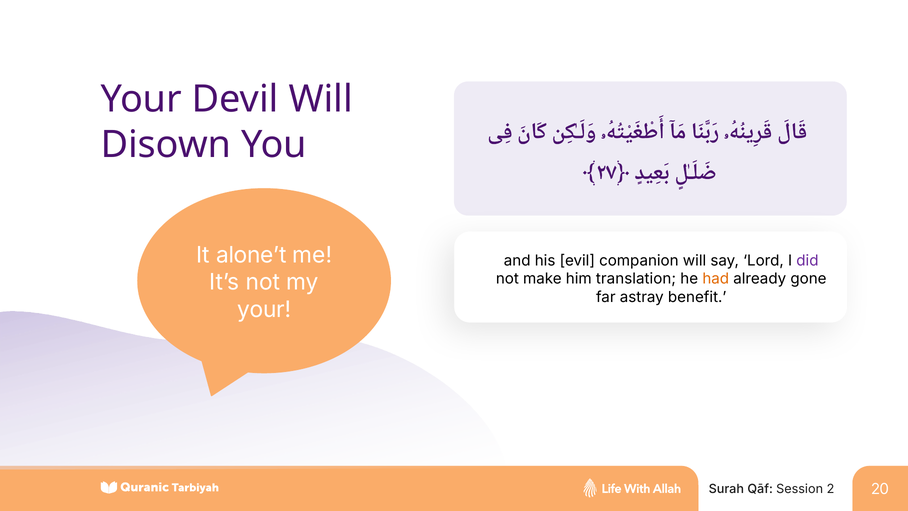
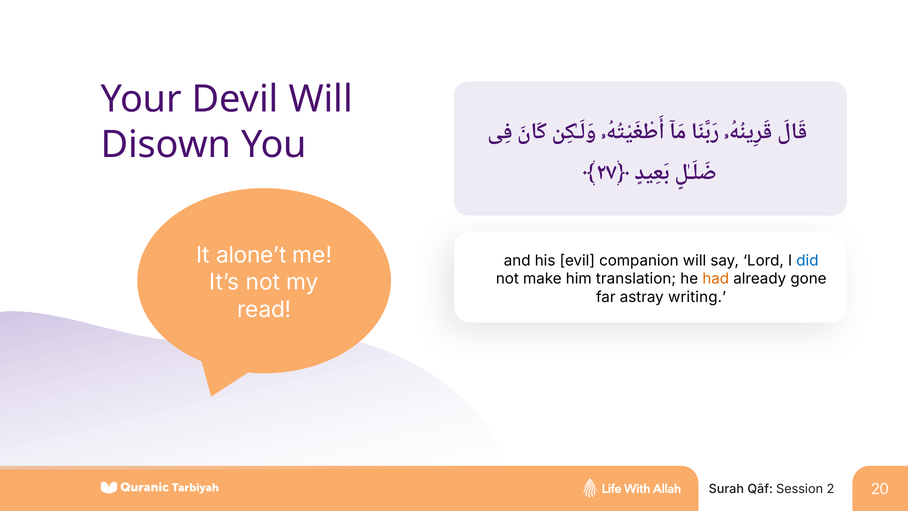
did colour: purple -> blue (807, 261)
benefit: benefit -> writing (697, 297)
your: your -> read (264, 309)
